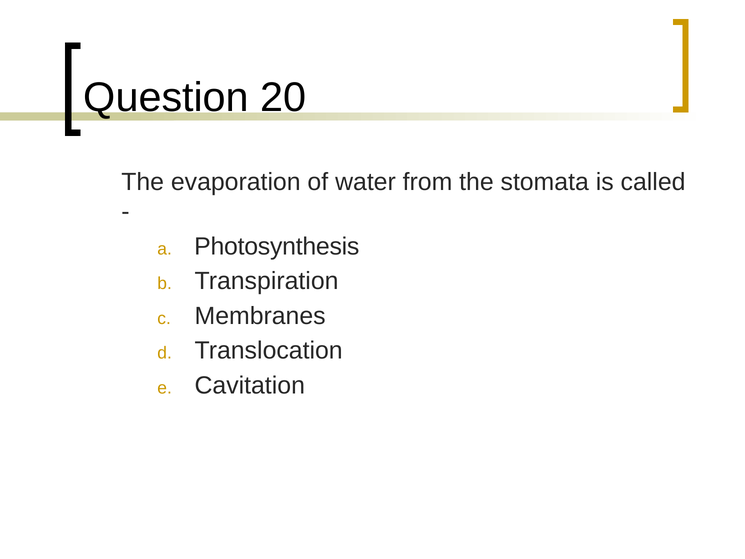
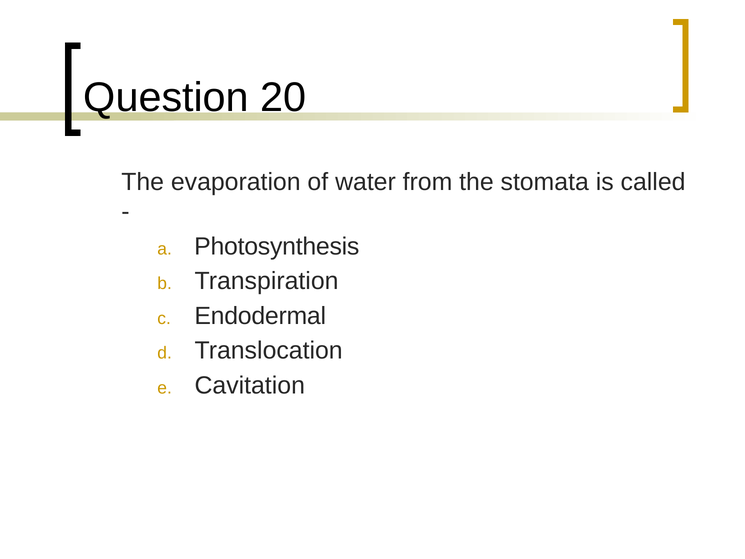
Membranes: Membranes -> Endodermal (260, 316)
